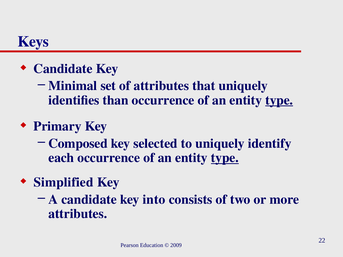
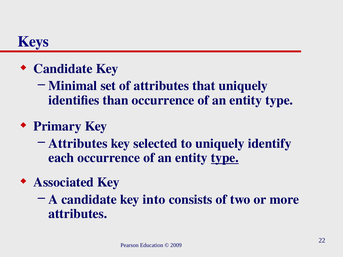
type underline: present -> none (279, 100)
Composed: Composed -> Attributes (78, 144)
Simplified: Simplified -> Associated (64, 183)
